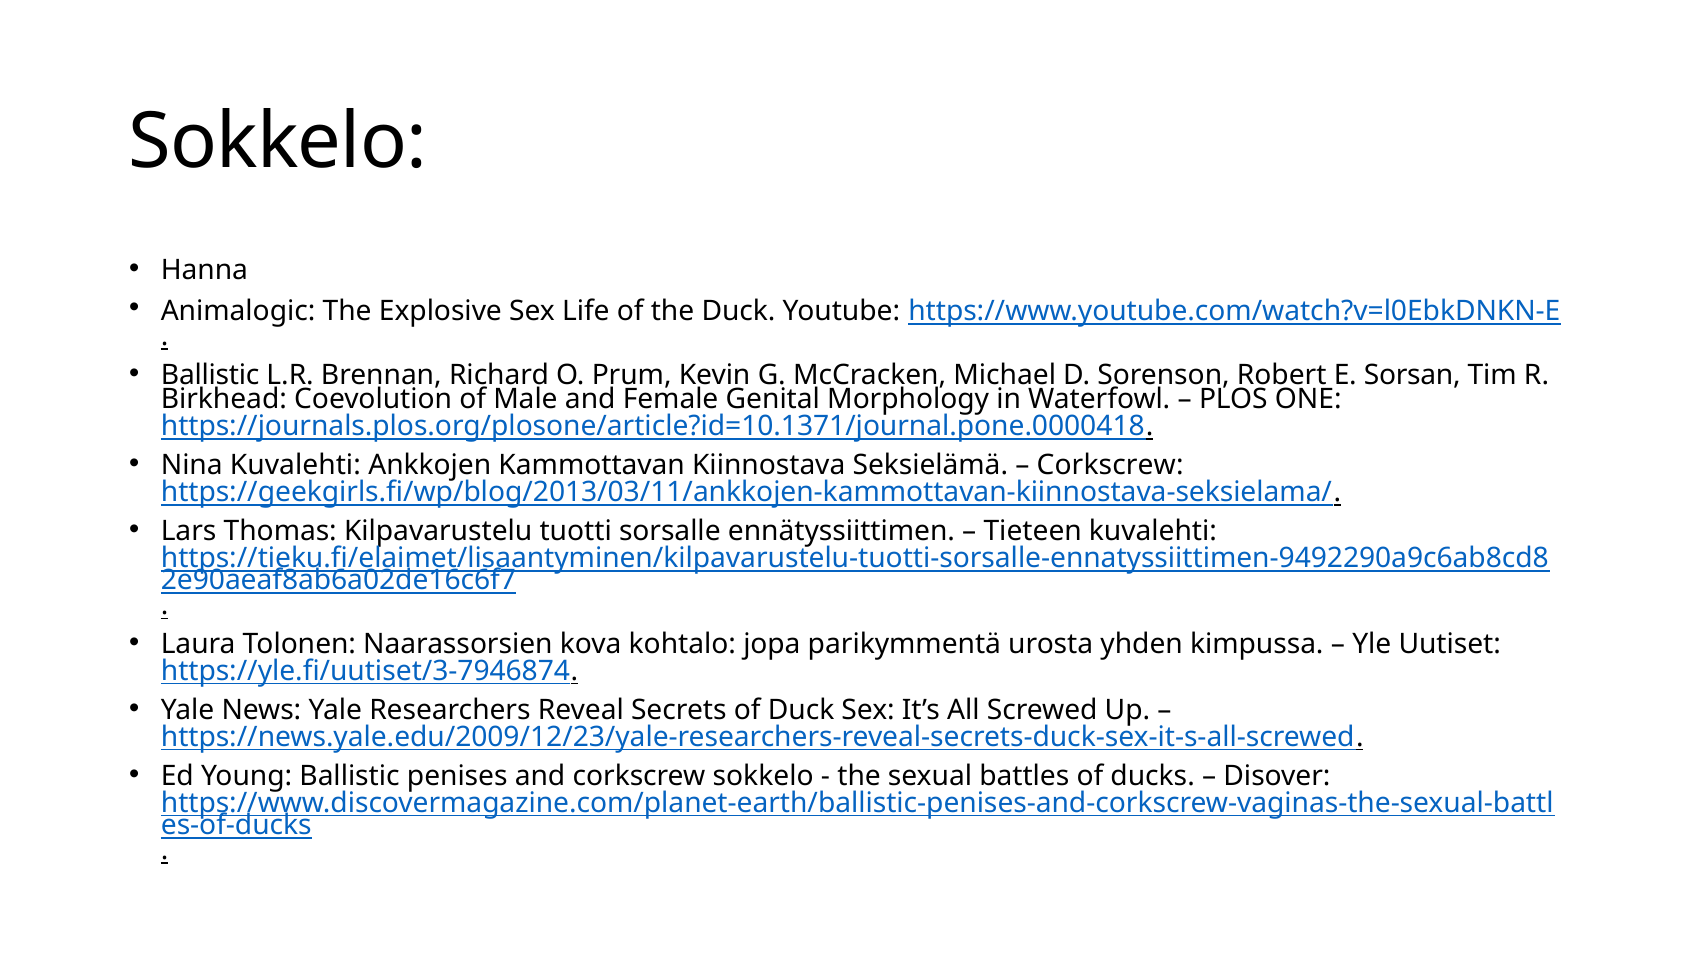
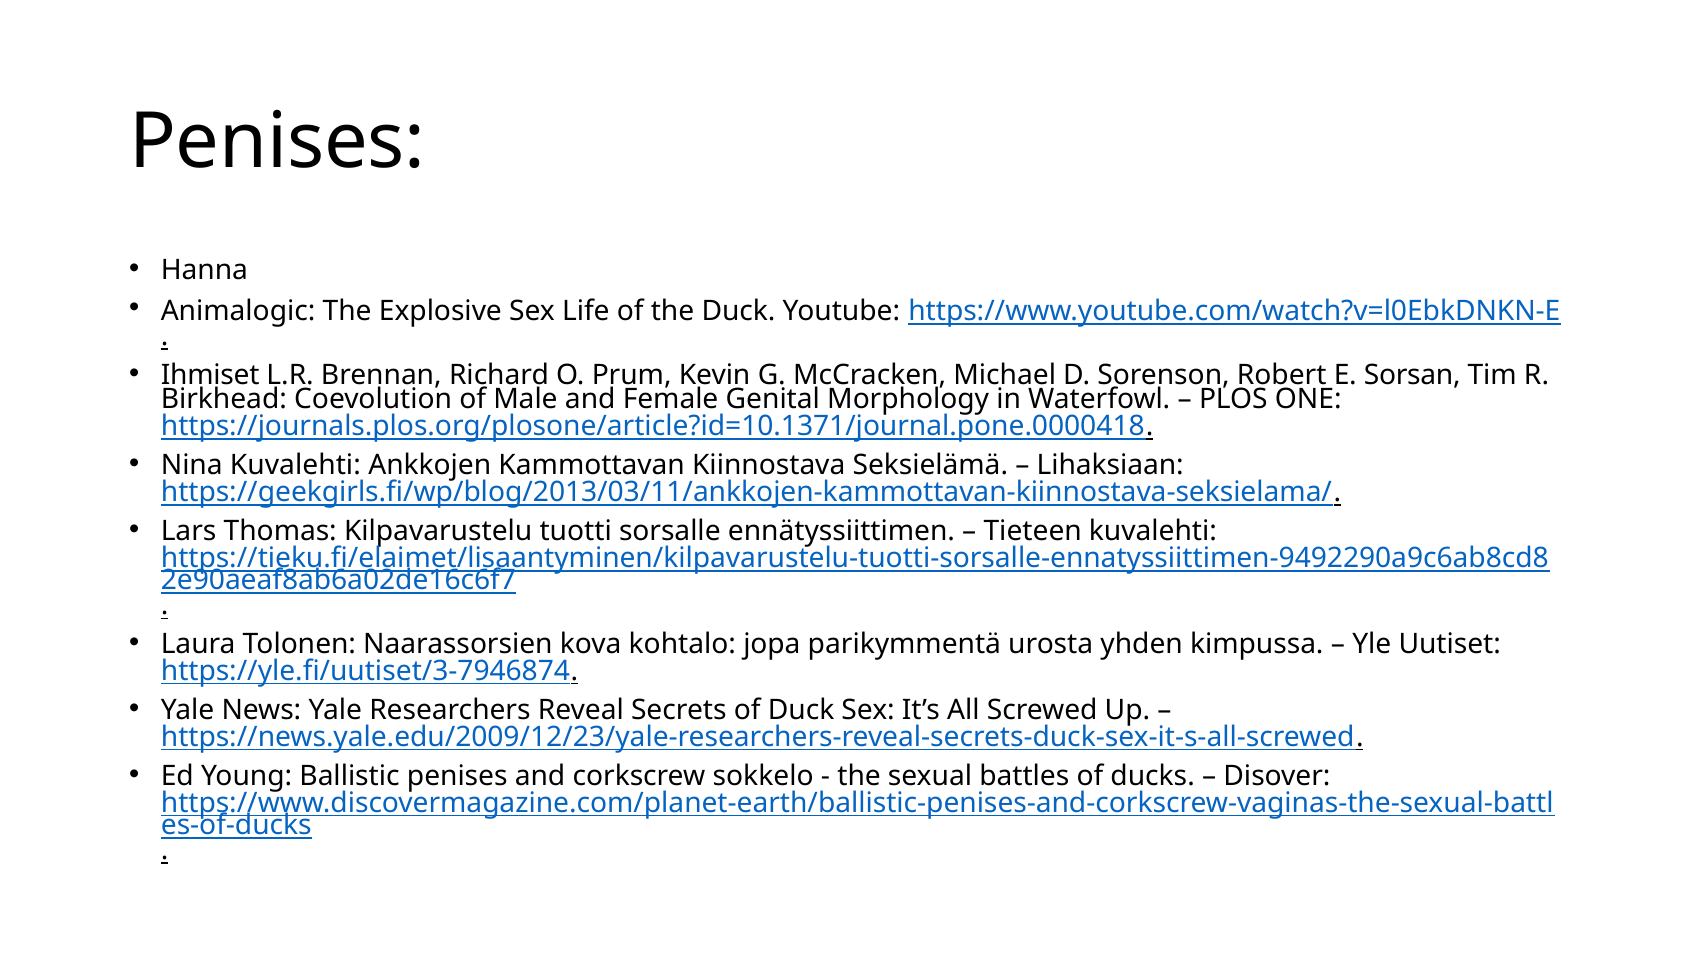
Sokkelo: Sokkelo -> Penises (277, 142)
Ballistic: Ballistic -> Ihmiset (210, 375)
Corkscrew: Corkscrew -> Lihaksiaan (1110, 465)
